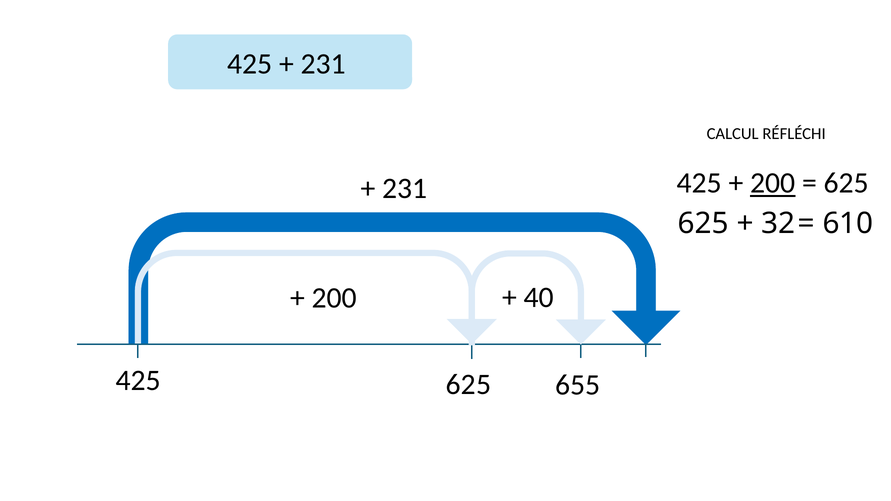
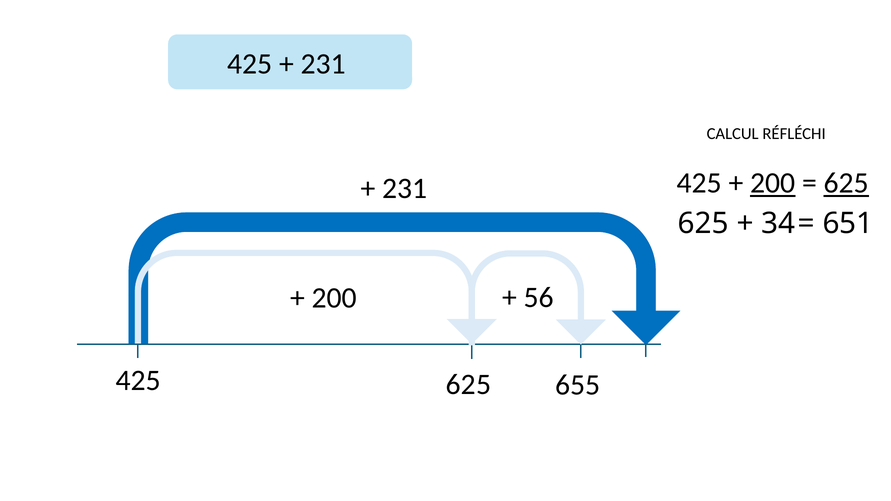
625 underline: none -> present (846, 183)
32: 32 -> 34 (778, 223)
610: 610 -> 651 (848, 223)
40: 40 -> 56 (539, 298)
